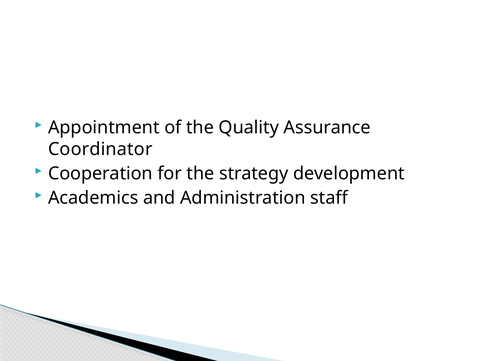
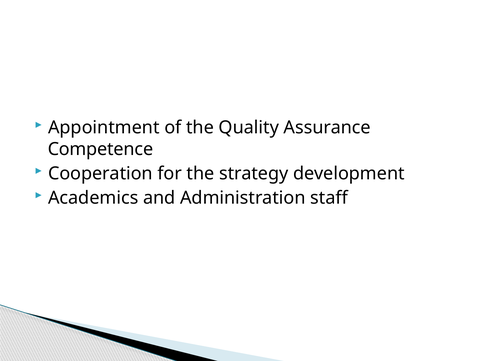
Coordinator: Coordinator -> Competence (100, 149)
